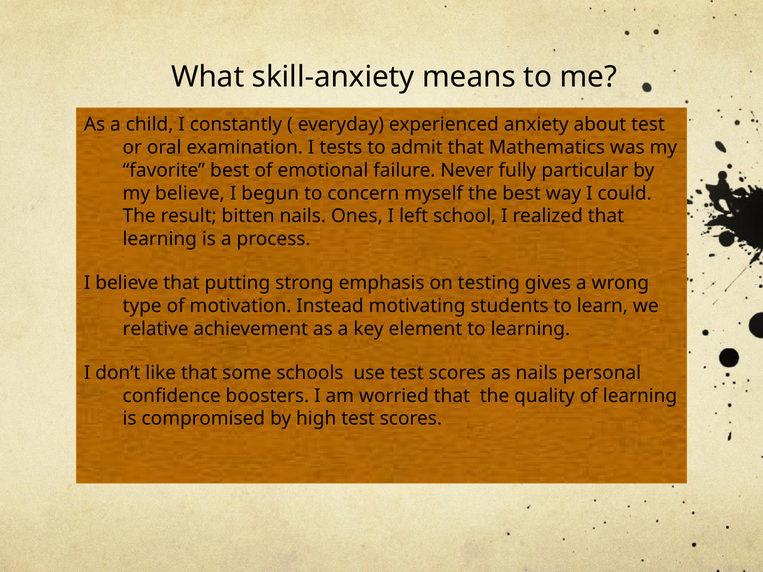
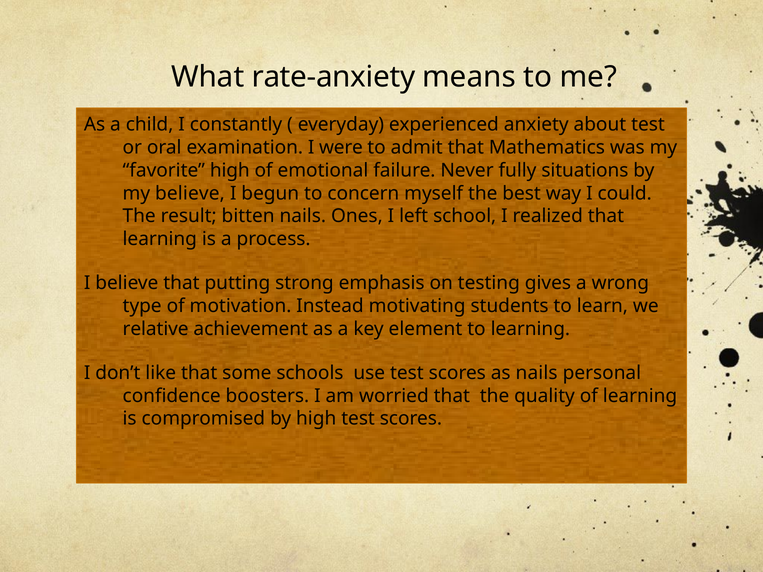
skill-anxiety: skill-anxiety -> rate-anxiety (333, 77)
tests: tests -> were (341, 148)
favorite best: best -> high (230, 170)
particular: particular -> situations (585, 170)
